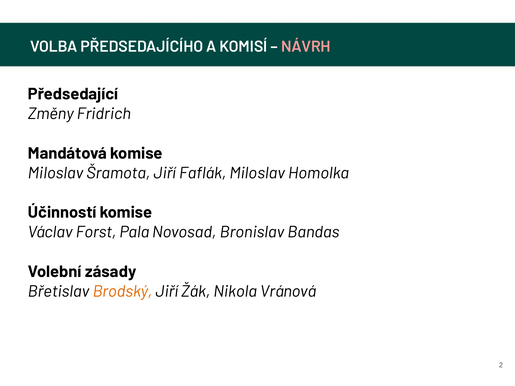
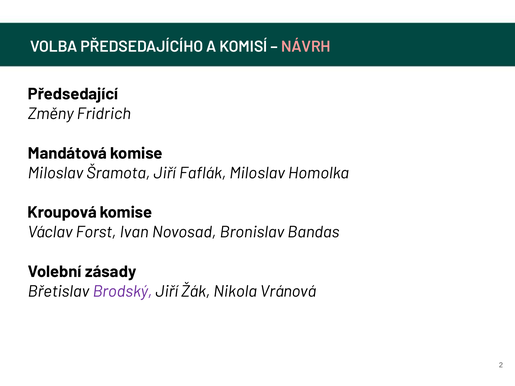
Účinností: Účinností -> Kroupová (62, 213)
Pala: Pala -> Ivan (134, 232)
Brodský colour: orange -> purple (123, 292)
